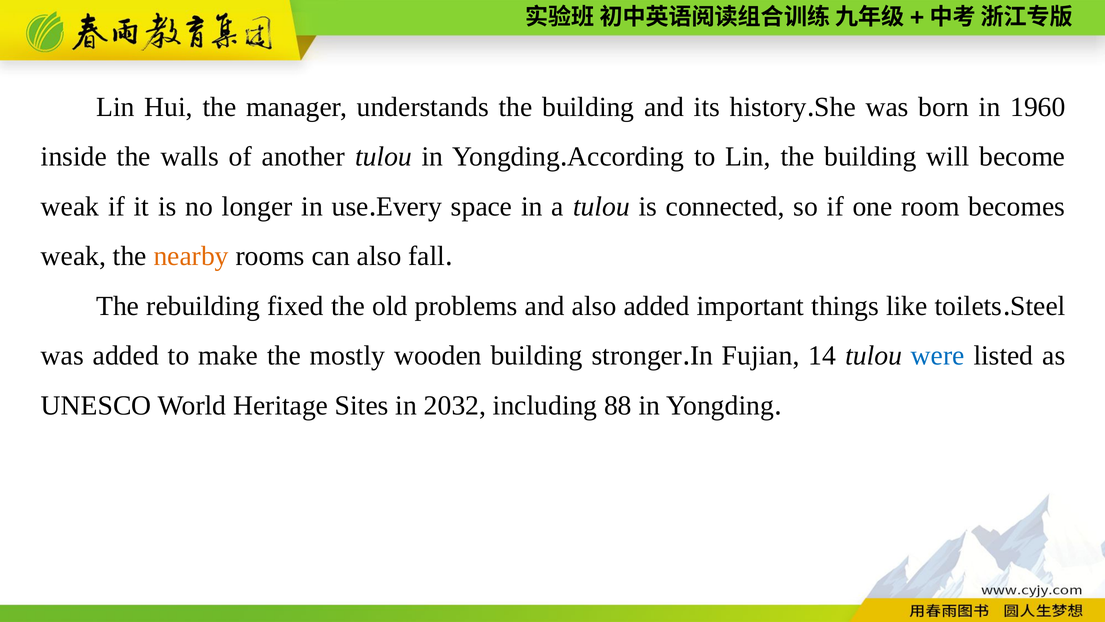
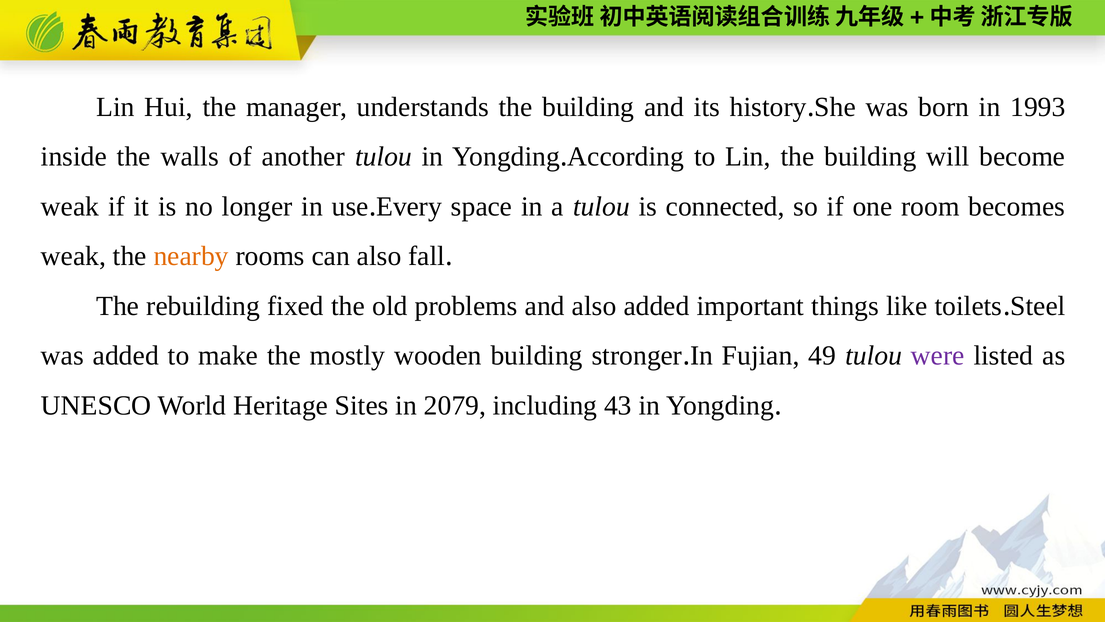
1960: 1960 -> 1993 (1038, 107)
14: 14 -> 49 (822, 356)
were colour: blue -> purple (938, 356)
2032: 2032 -> 2079 (455, 405)
88: 88 -> 43 (618, 405)
